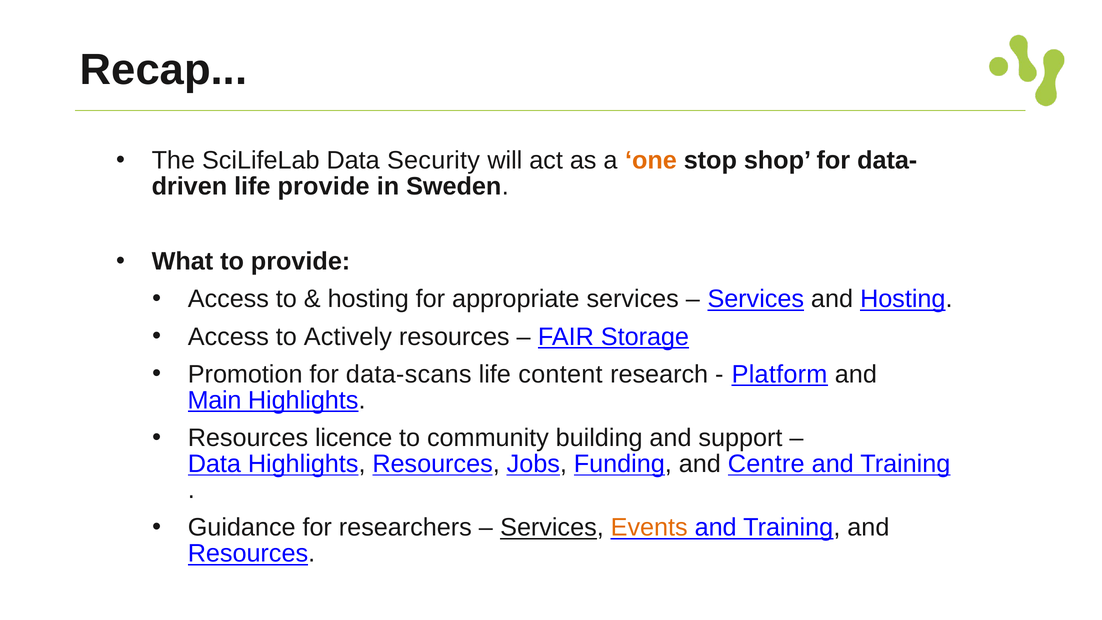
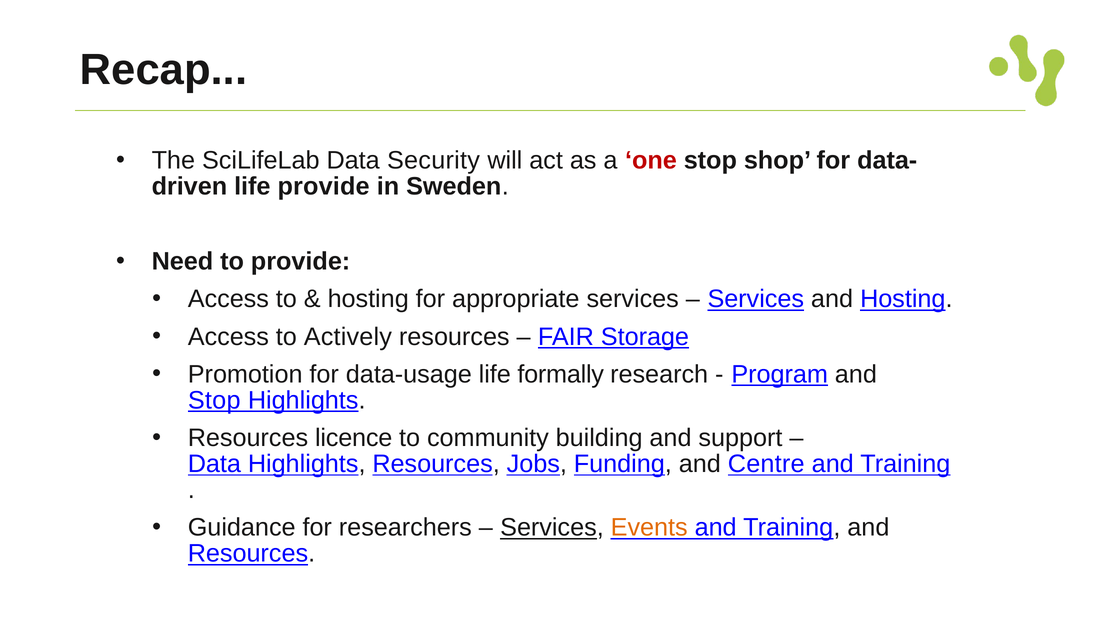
one colour: orange -> red (651, 160)
What: What -> Need (182, 262)
data-scans: data-scans -> data-usage (409, 374)
content: content -> formally (561, 374)
Platform: Platform -> Program (780, 374)
Main: Main -> Stop (214, 400)
